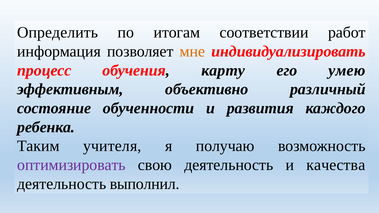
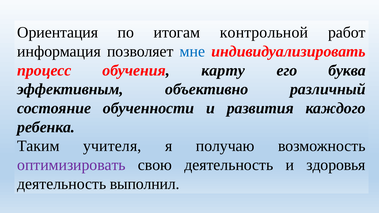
Определить: Определить -> Ориентация (58, 32)
соответствии: соответствии -> контрольной (264, 32)
мне colour: orange -> blue (192, 51)
умею: умею -> буква (347, 70)
качества: качества -> здоровья (336, 165)
